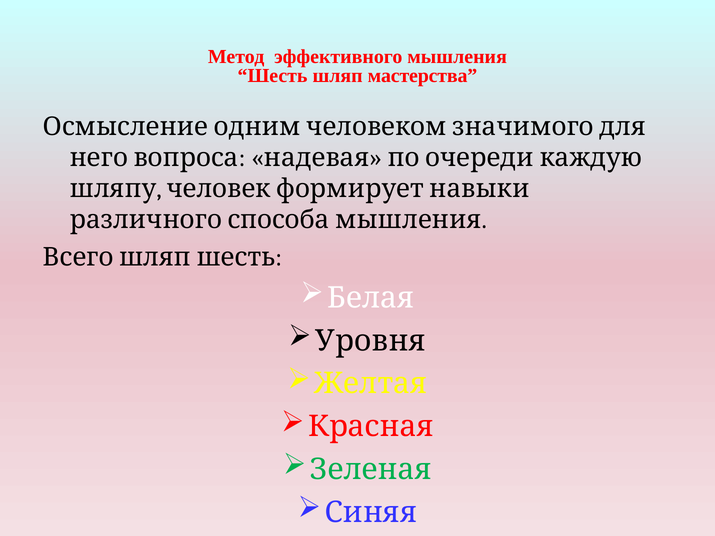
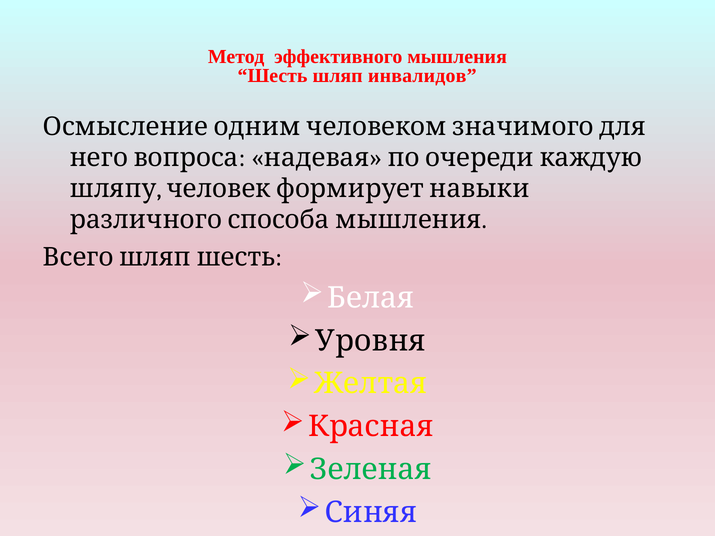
мастерства: мастерства -> инвалидов (422, 76)
